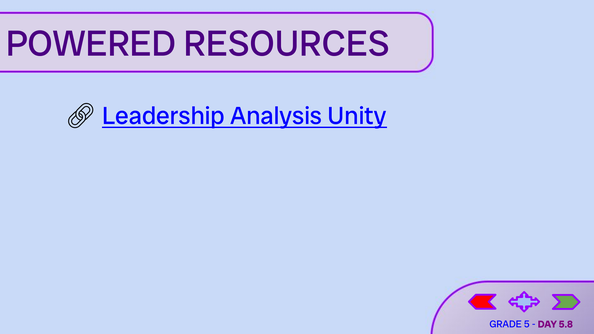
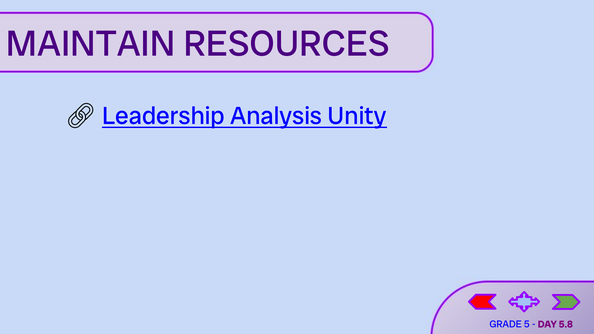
POWERED: POWERED -> MAINTAIN (91, 44)
